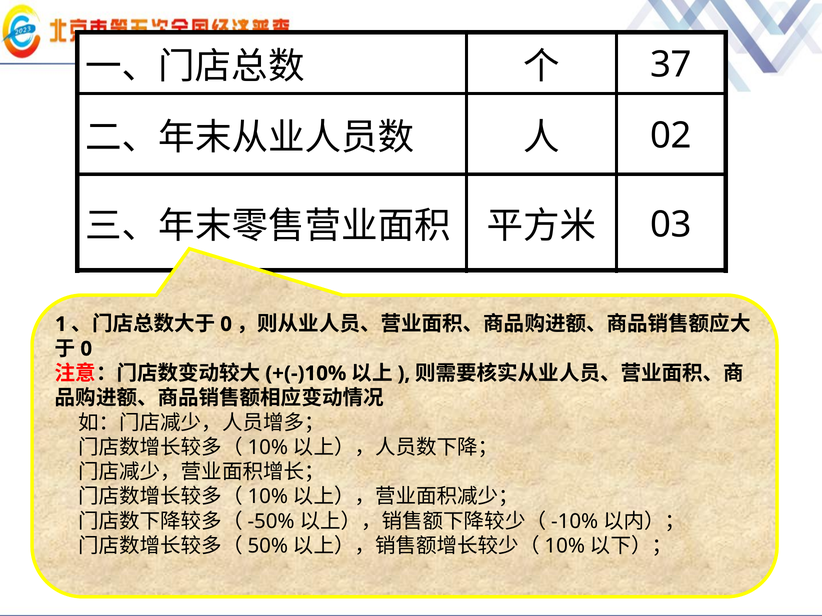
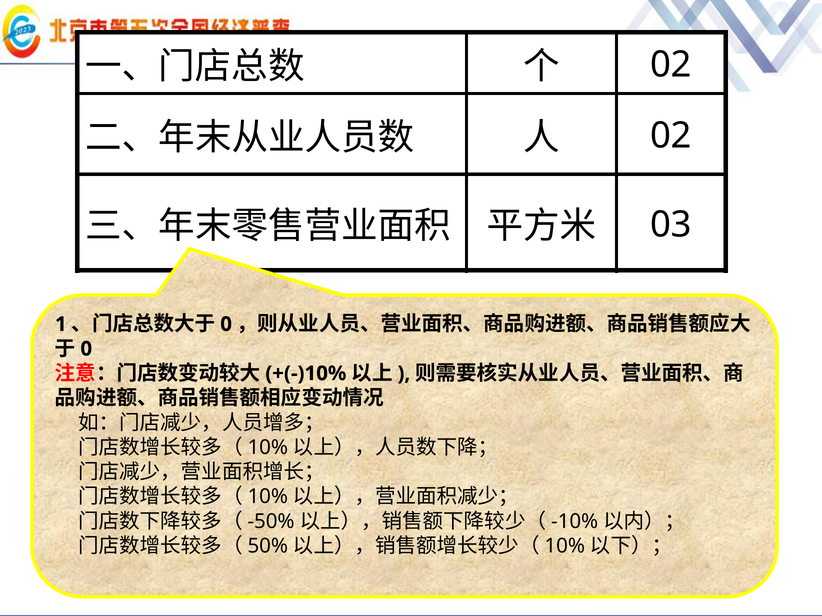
37: 37 -> 02 (671, 65)
